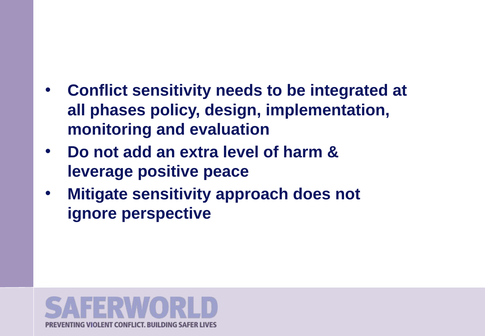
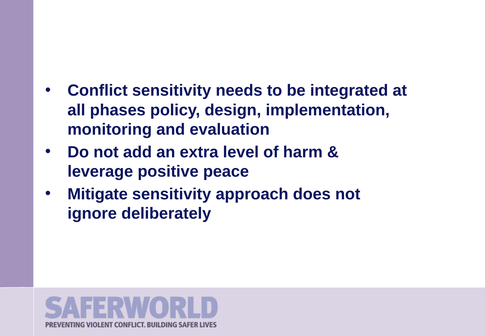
perspective: perspective -> deliberately (166, 213)
